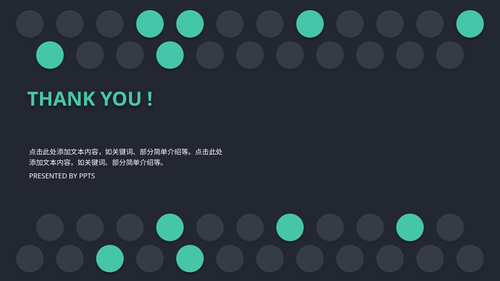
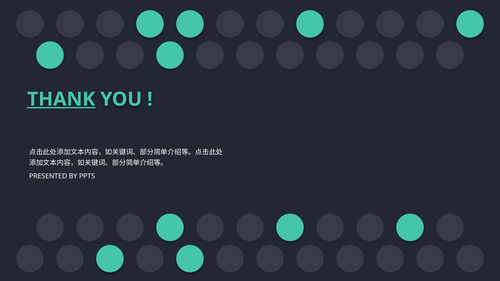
THANK underline: none -> present (61, 99)
